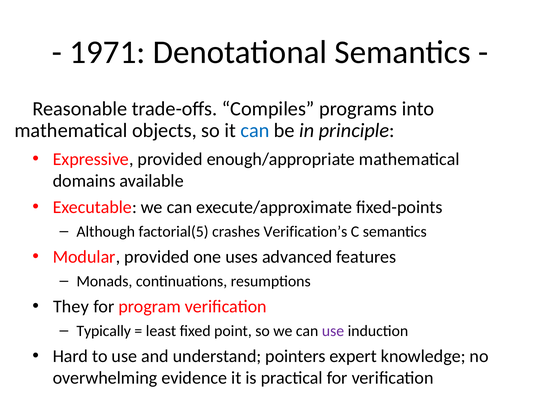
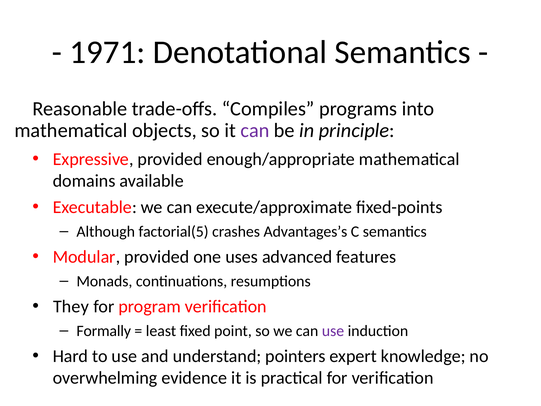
can colour: blue -> purple (255, 130)
Verification’s: Verification’s -> Advantages’s (305, 231)
Typically: Typically -> Formally (104, 331)
